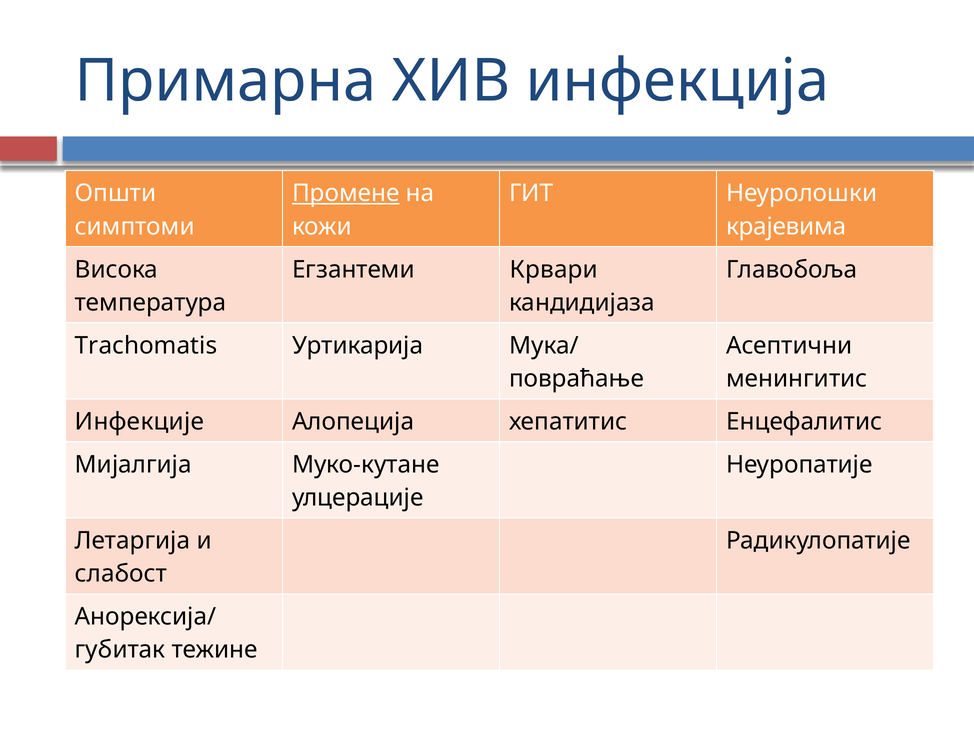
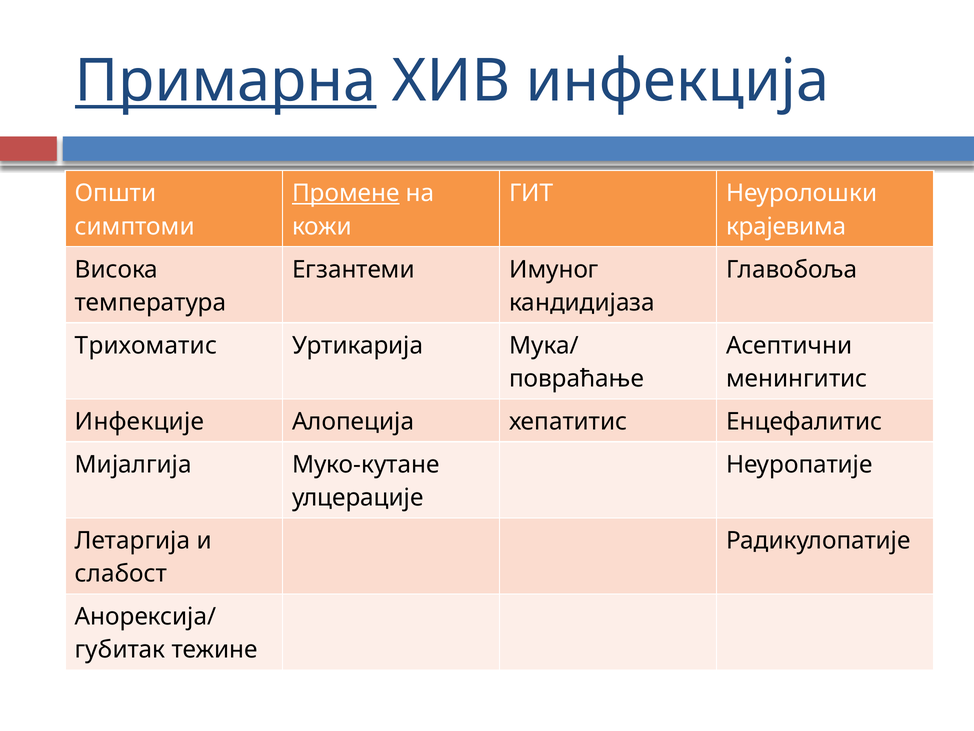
Примарна underline: none -> present (226, 81)
Крвари: Крвари -> Имуног (554, 269)
Trachomatis: Trachomatis -> Трихоматис (146, 345)
